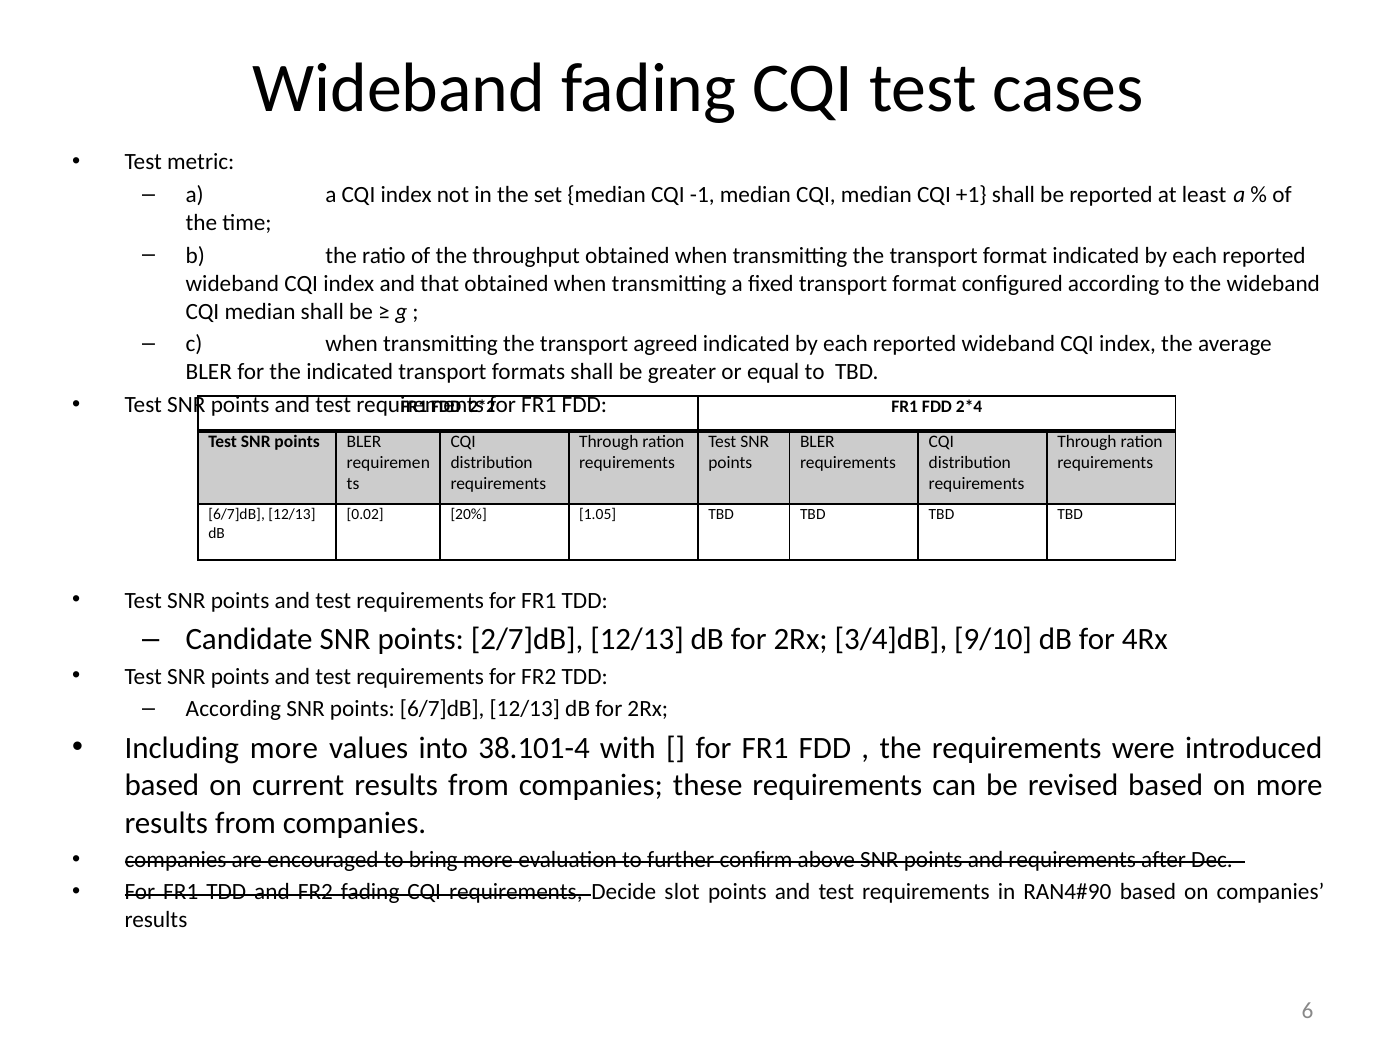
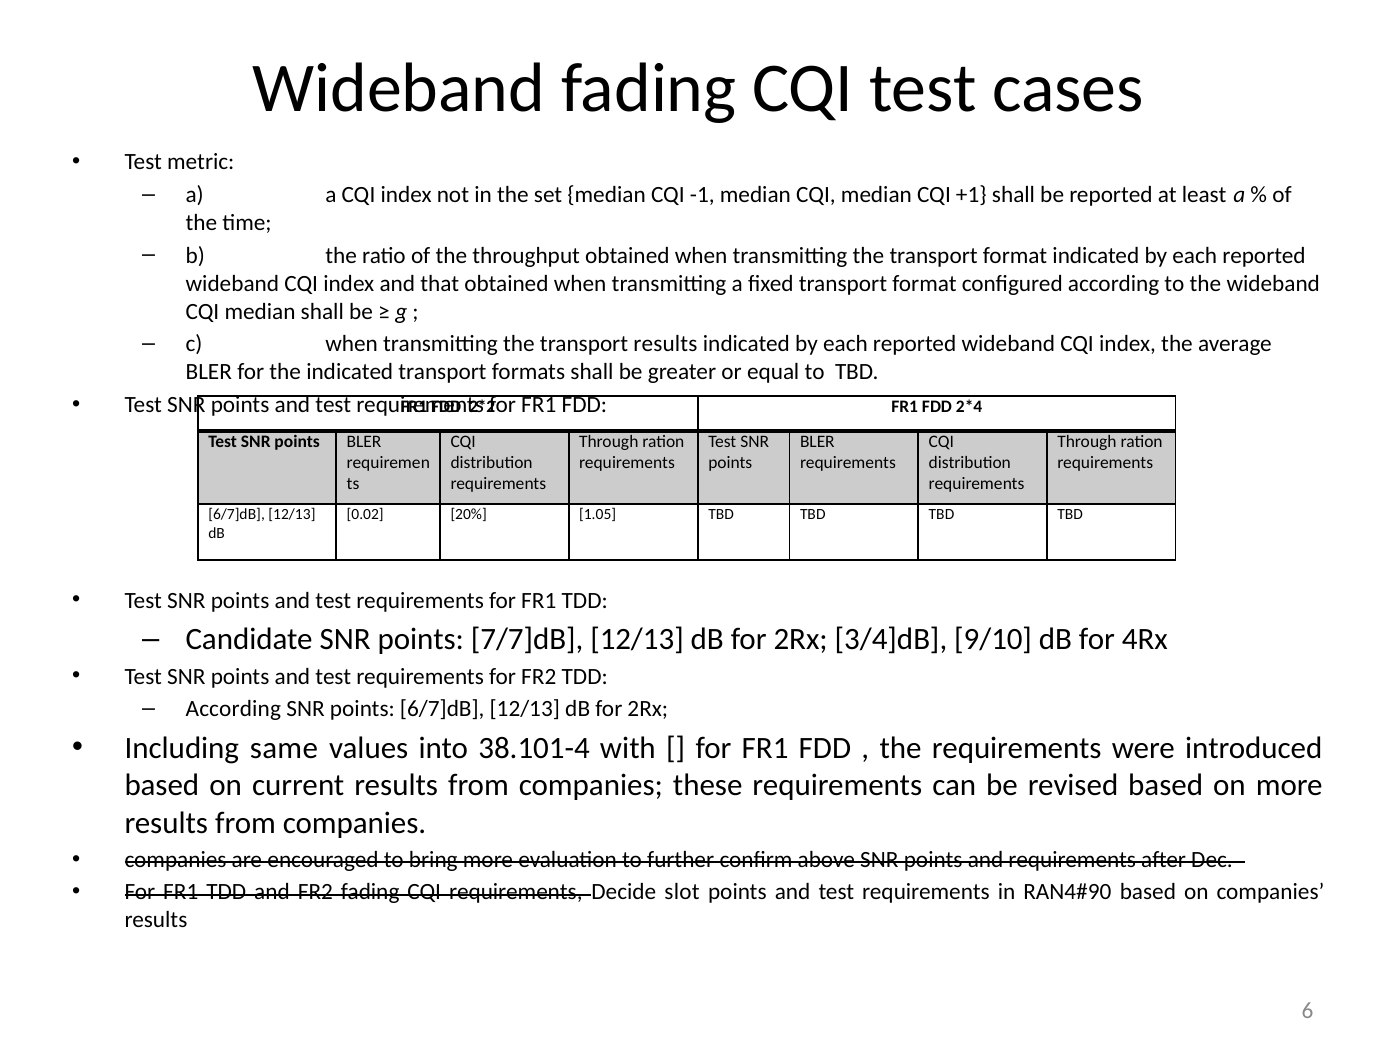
transport agreed: agreed -> results (665, 344)
2/7]dB: 2/7]dB -> 7/7]dB (527, 640)
Including more: more -> same (284, 748)
